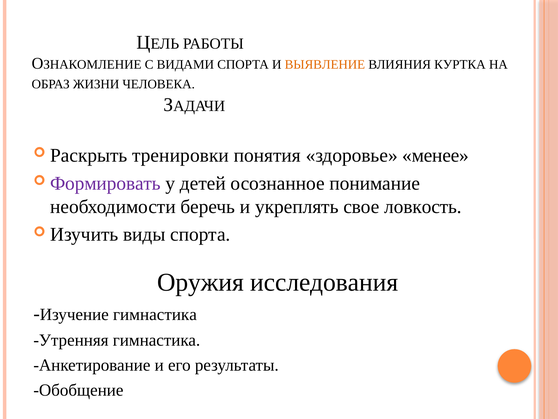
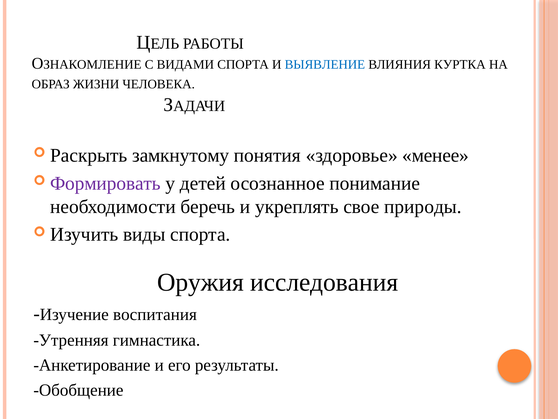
ВЫЯВЛЕНИЕ colour: orange -> blue (325, 65)
тренировки: тренировки -> замкнутому (181, 155)
ловкость: ловкость -> природы (423, 206)
Изучение гимнастика: гимнастика -> воспитания (155, 314)
